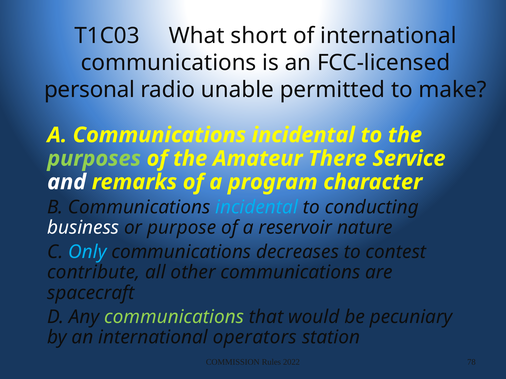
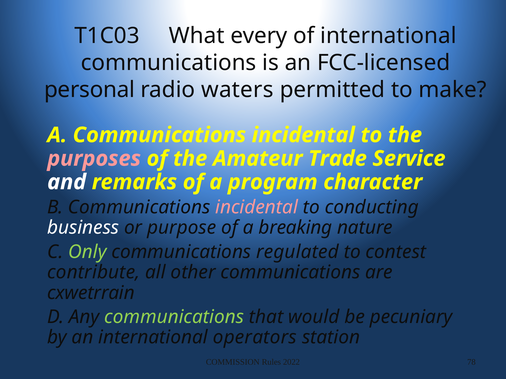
short: short -> every (259, 36)
unable: unable -> waters (237, 90)
purposes colour: light green -> pink (94, 159)
There: There -> Trade (338, 159)
incidental colour: light blue -> pink (257, 208)
reservoir: reservoir -> breaking (295, 228)
Only colour: light blue -> light green (87, 252)
decreases: decreases -> regulated (297, 252)
spacecraft: spacecraft -> cxwetrrain (91, 293)
